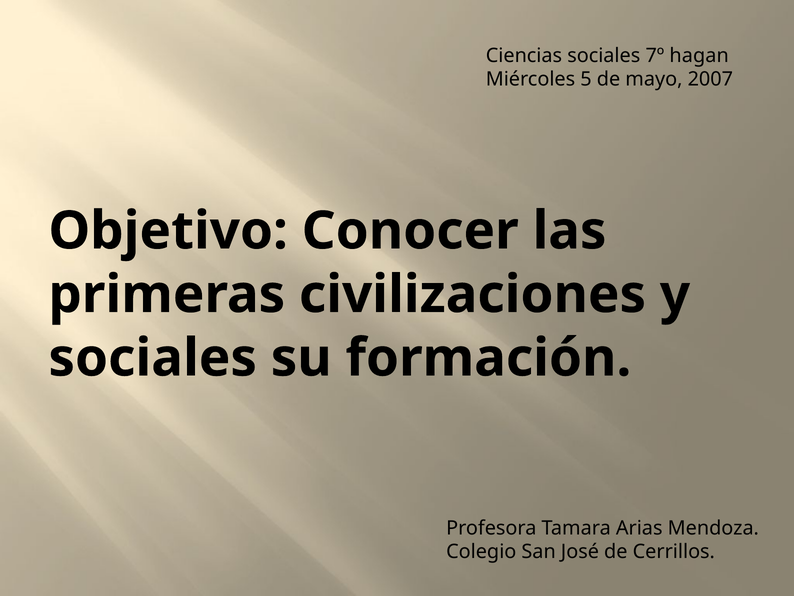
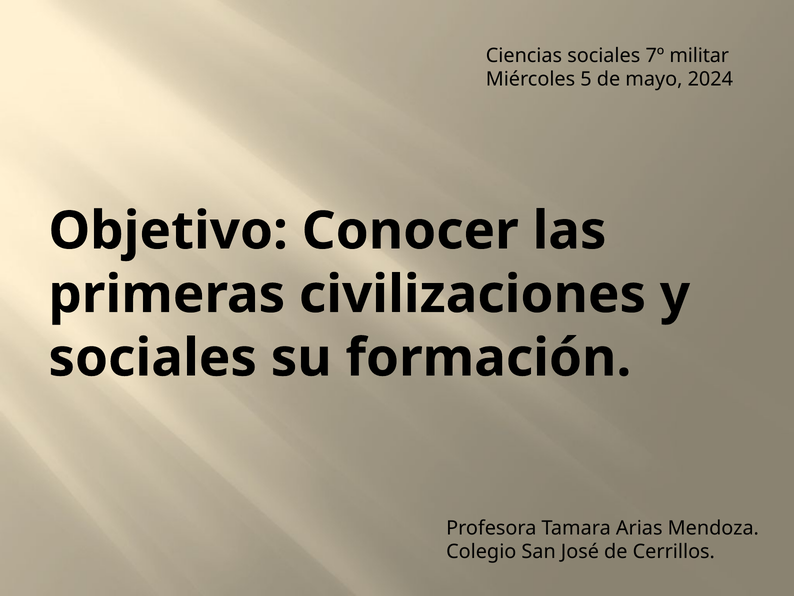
hagan: hagan -> militar (699, 55)
2007: 2007 -> 2024 (710, 79)
